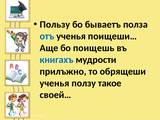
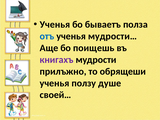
Пользу: Пользу -> Ученья (55, 25)
поищеши…: поищеши… -> мудрости… (112, 36)
книгахъ colour: blue -> purple (57, 60)
такое: такое -> душе (110, 83)
